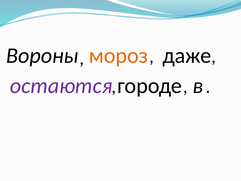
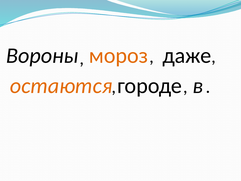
остаются colour: purple -> orange (61, 86)
